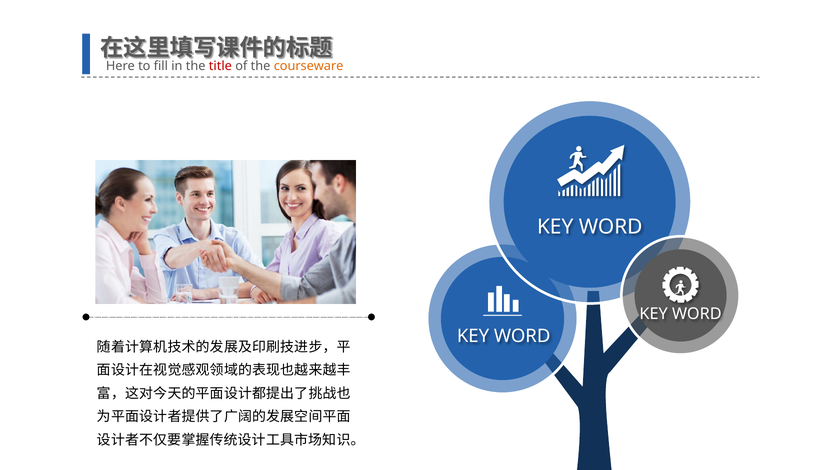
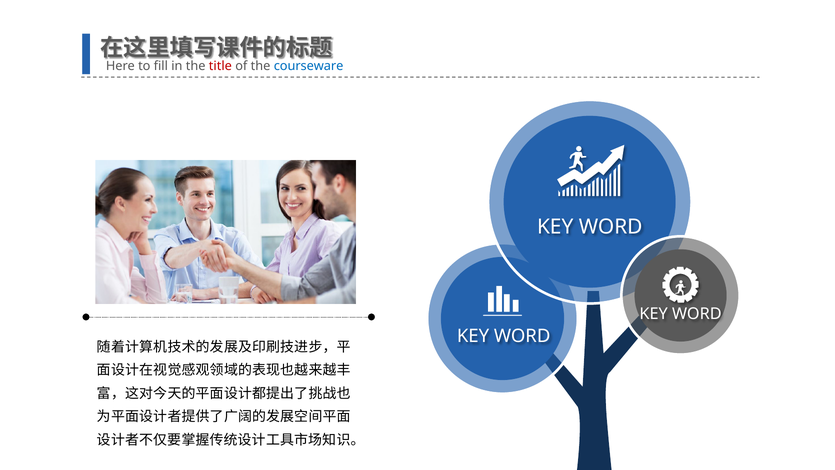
courseware colour: orange -> blue (309, 66)
